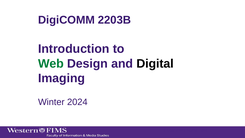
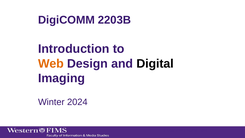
Web colour: green -> orange (51, 64)
